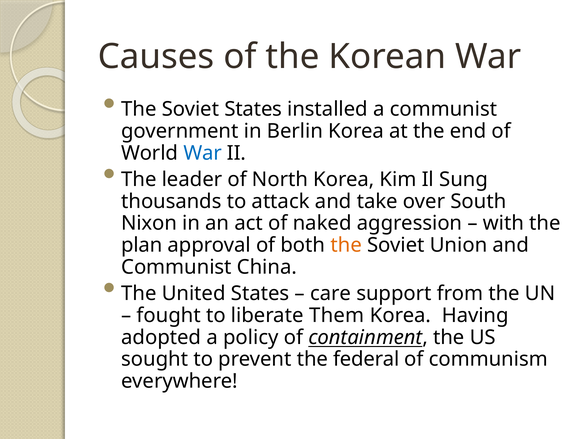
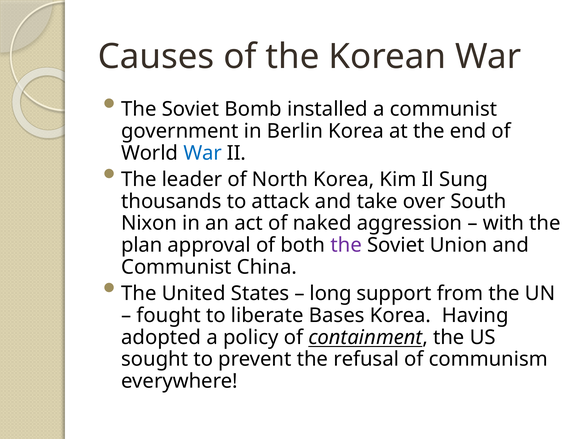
Soviet States: States -> Bomb (253, 109)
the colour: orange -> purple (346, 245)
care: care -> long (331, 294)
Them: Them -> Bases (337, 316)
federal: federal -> refusal (366, 360)
